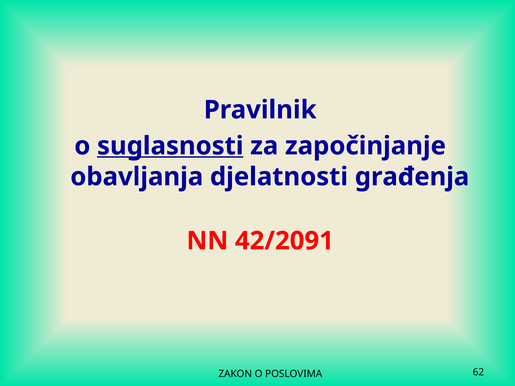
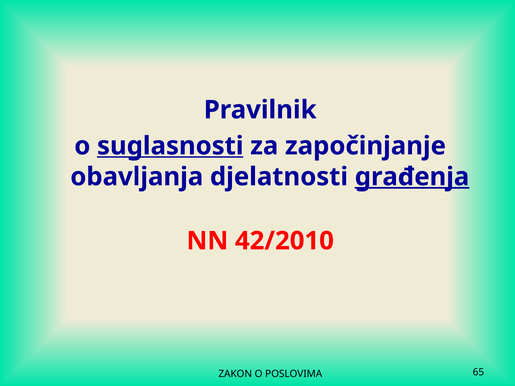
građenja underline: none -> present (412, 177)
42/2091: 42/2091 -> 42/2010 (284, 241)
62: 62 -> 65 (478, 372)
